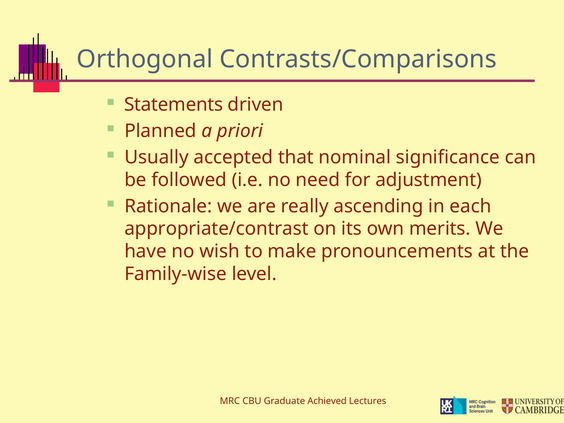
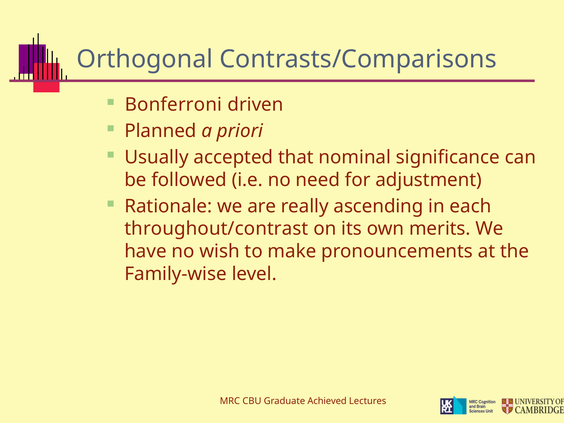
Statements: Statements -> Bonferroni (173, 105)
appropriate/contrast: appropriate/contrast -> throughout/contrast (216, 229)
